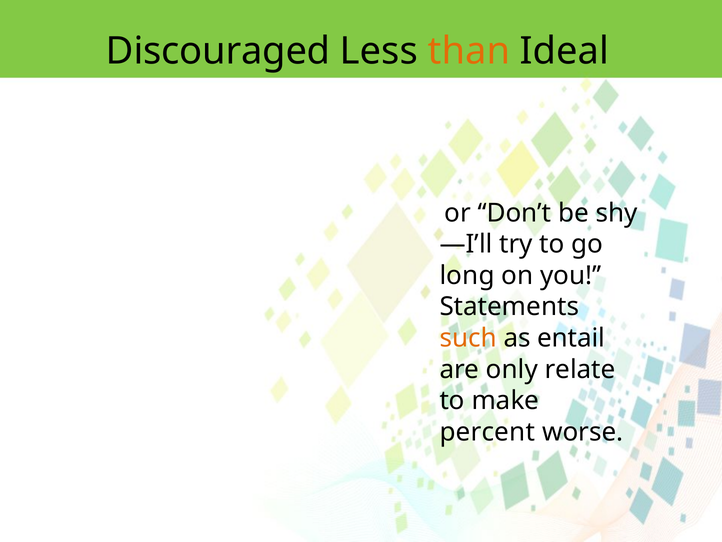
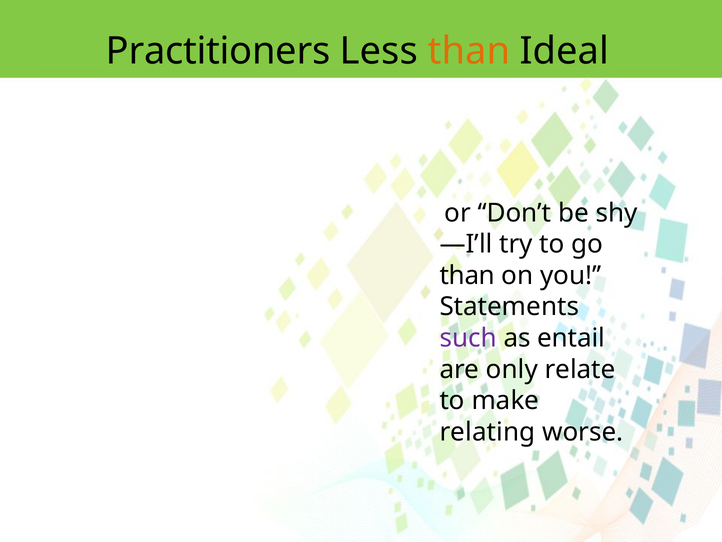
Discouraged: Discouraged -> Practitioners (218, 51)
long: long -> than (467, 275)
such colour: orange -> purple (468, 338)
percent: percent -> relating (487, 432)
